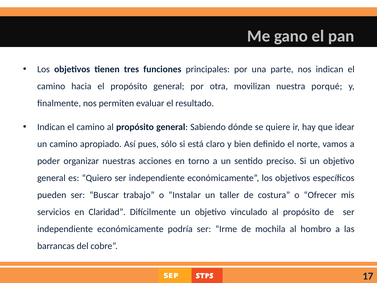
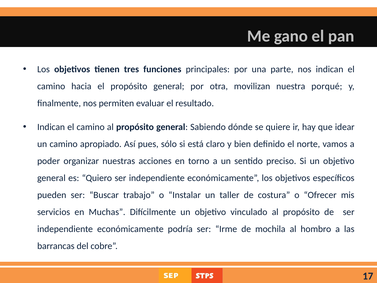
Claridad: Claridad -> Muchas (107, 212)
